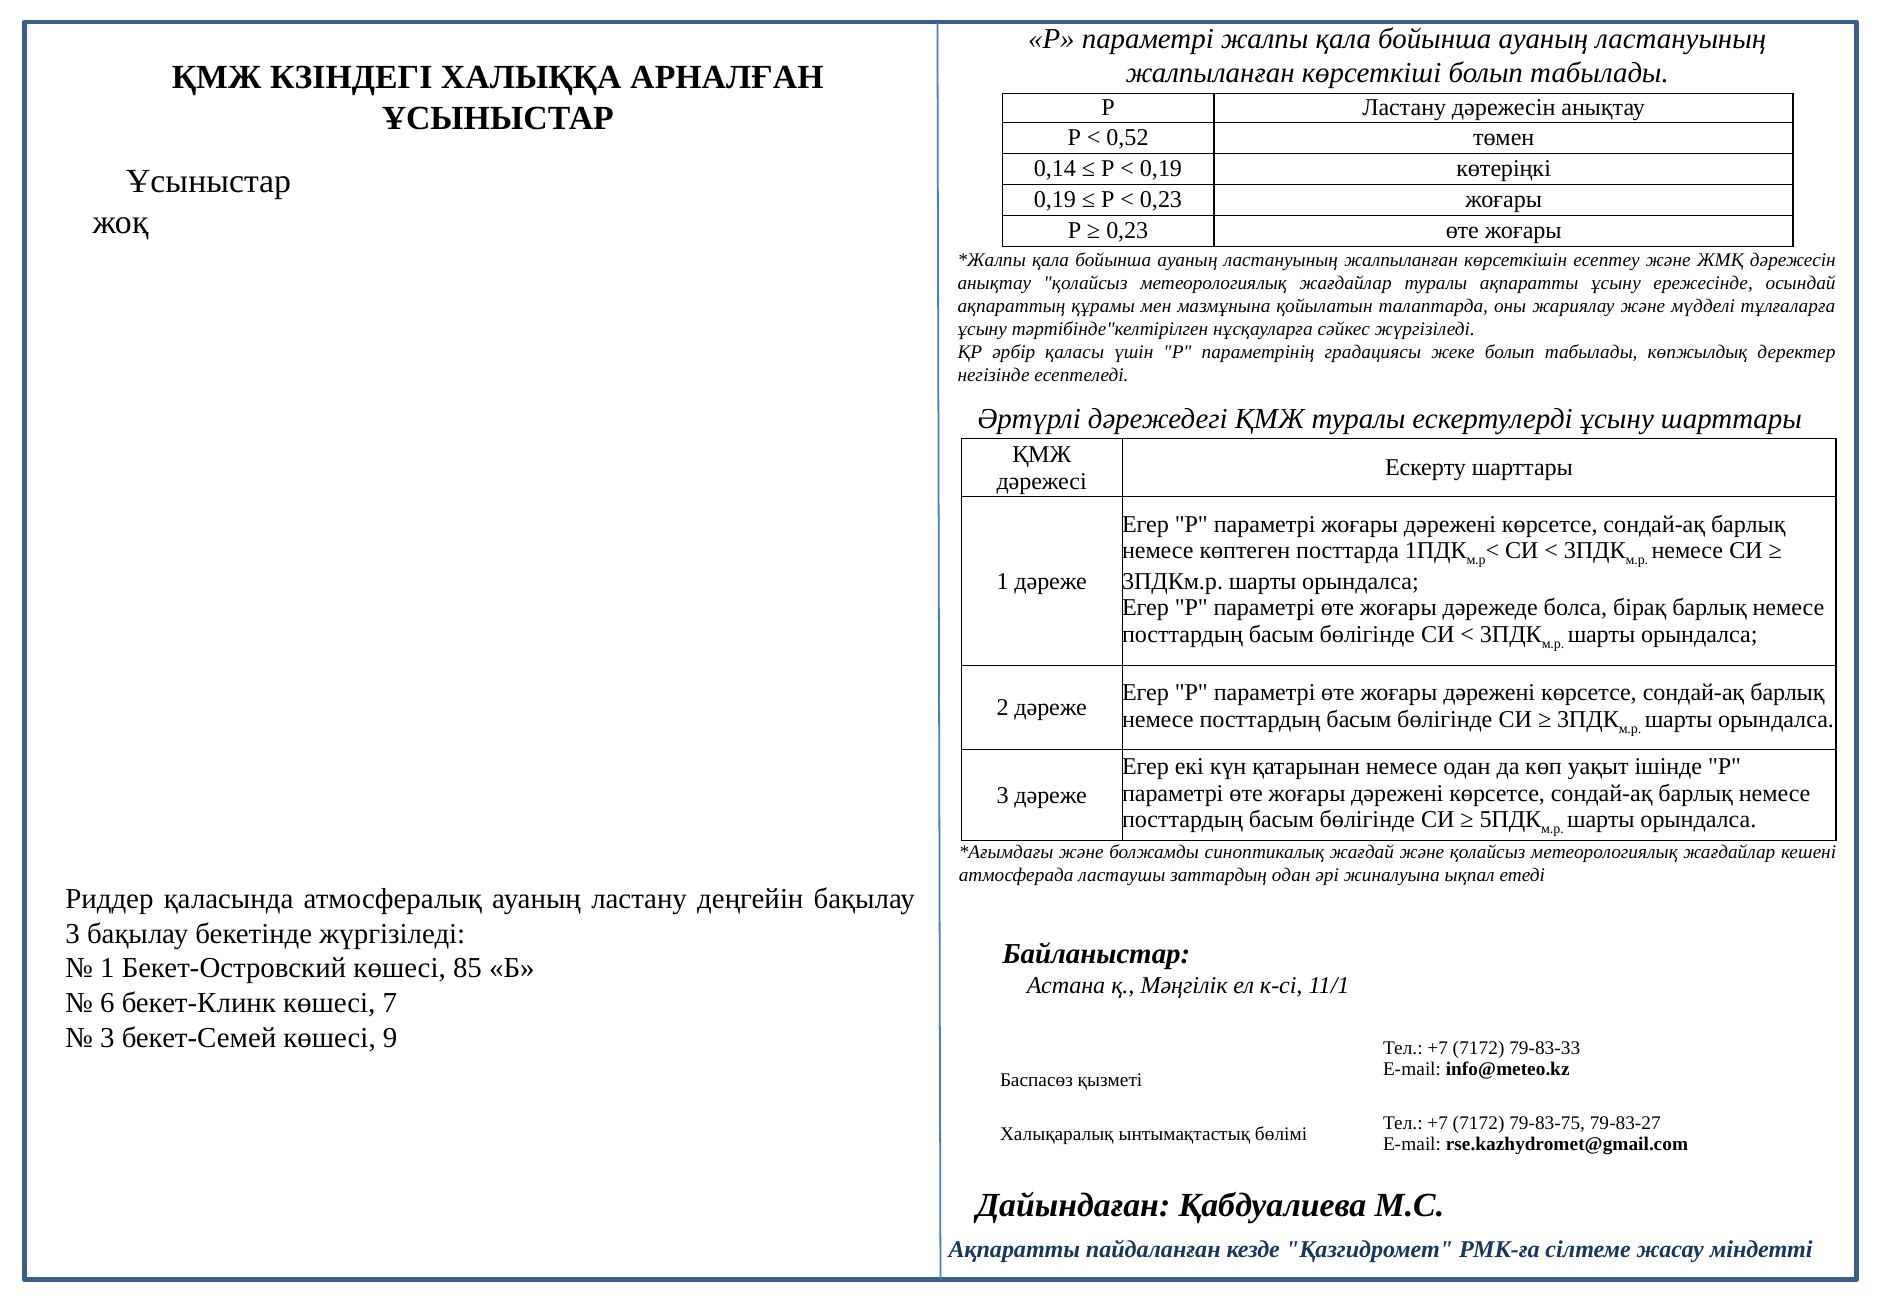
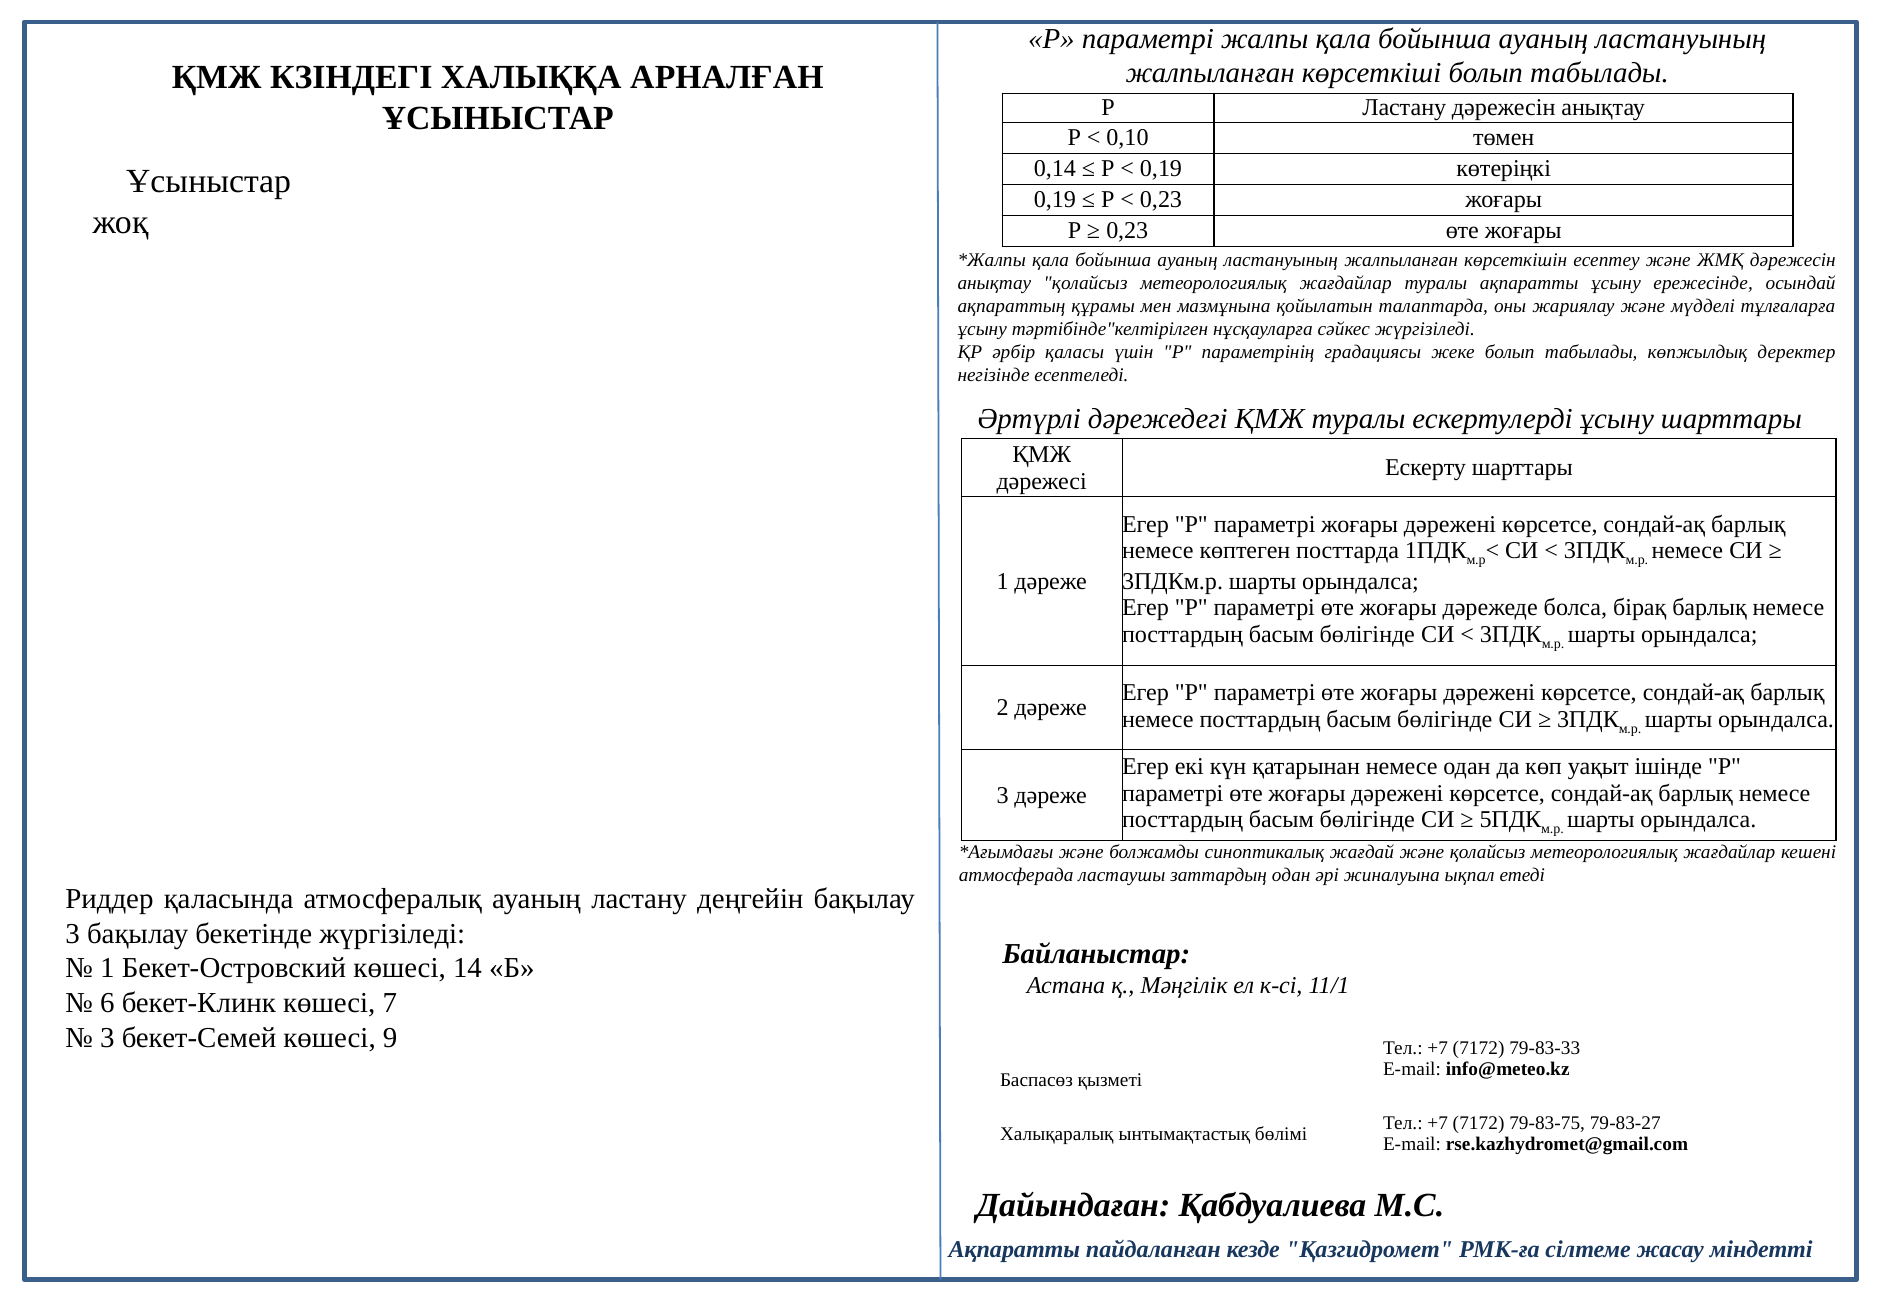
0,52: 0,52 -> 0,10 (1128, 138)
85: 85 -> 14 (467, 968)
